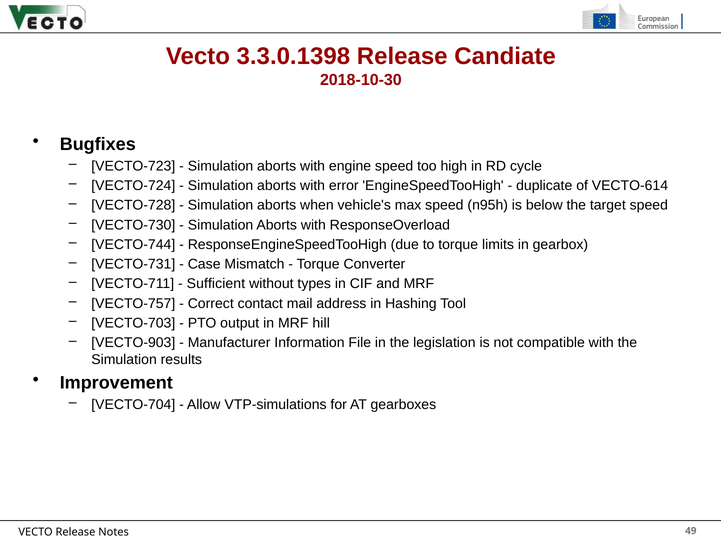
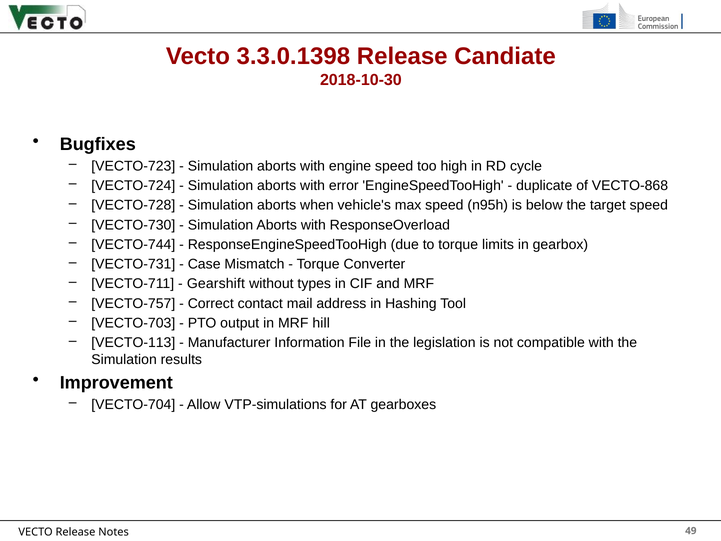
VECTO-614: VECTO-614 -> VECTO-868 (630, 186)
Sufficient: Sufficient -> Gearshift (216, 284)
VECTO-903: VECTO-903 -> VECTO-113 (133, 343)
